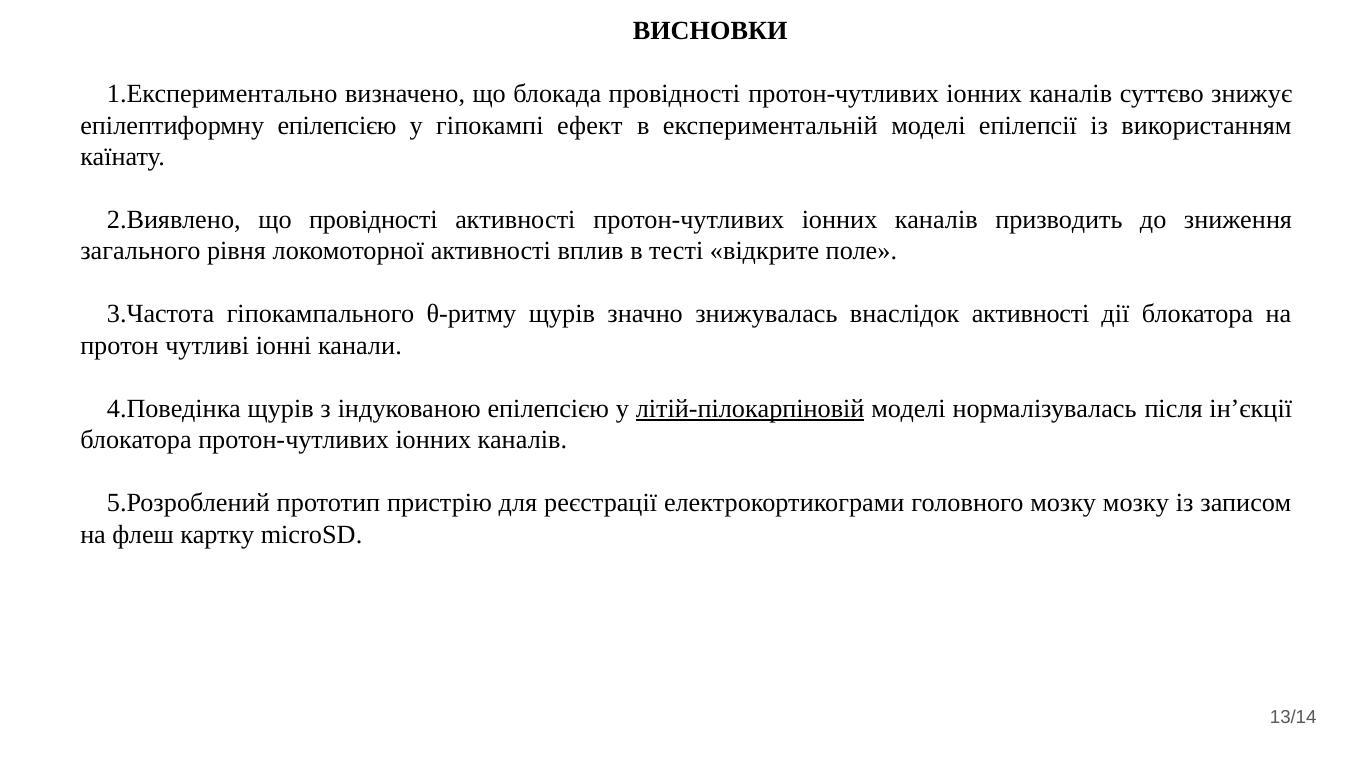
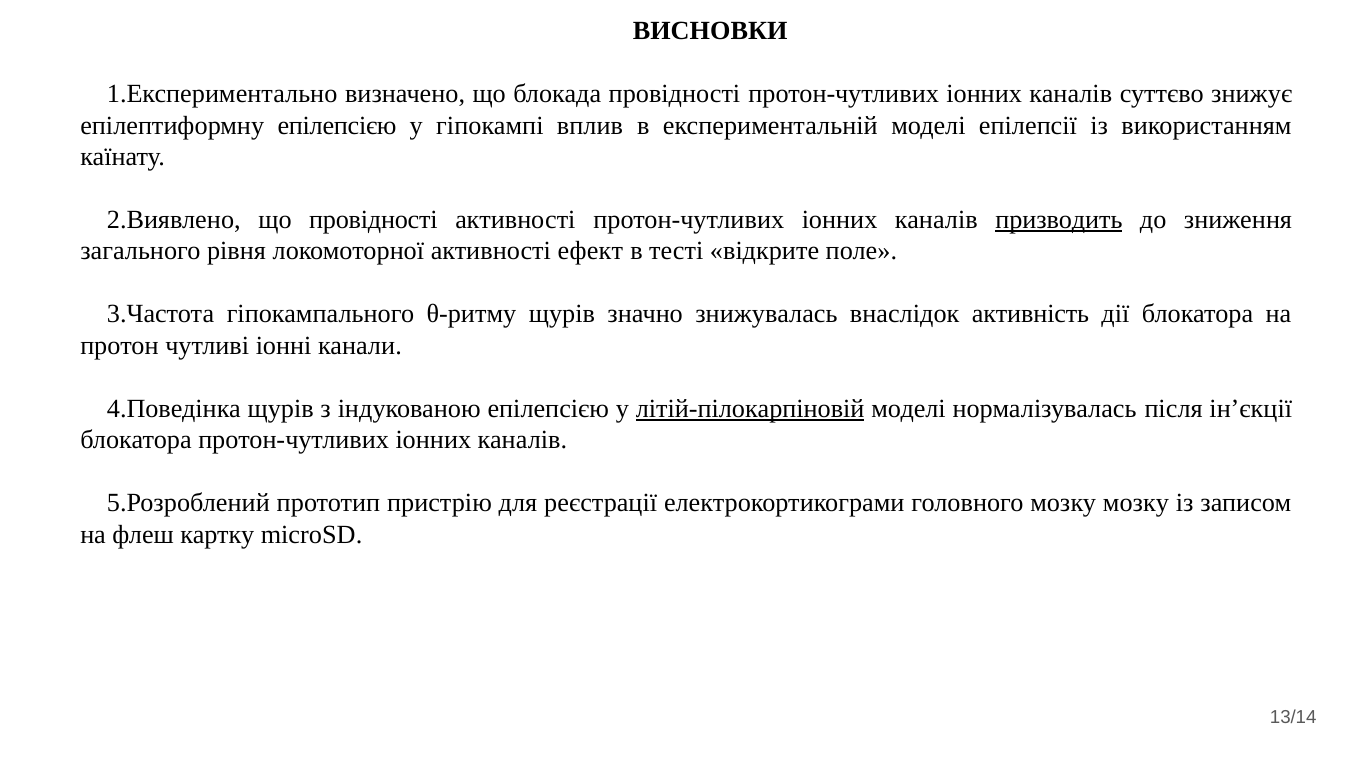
ефект: ефект -> вплив (590, 125)
призводить underline: none -> present (1059, 220)
вплив: вплив -> ефект (590, 251)
внаслідок активності: активності -> активність (1030, 314)
